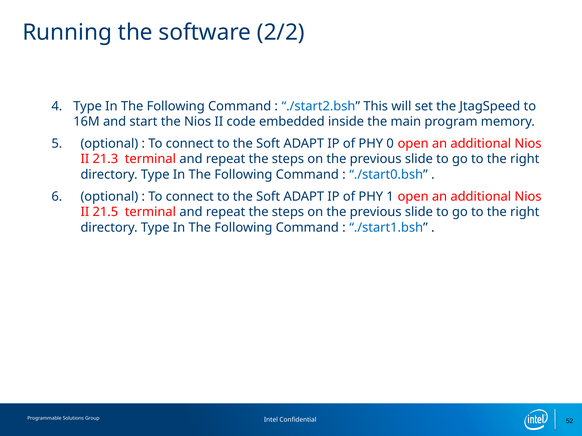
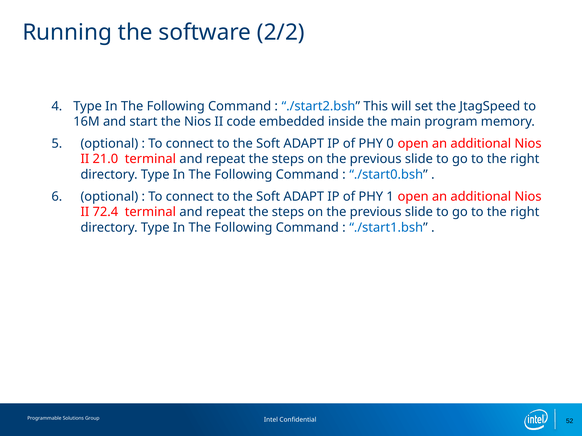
21.3: 21.3 -> 21.0 (105, 159)
21.5: 21.5 -> 72.4 (105, 212)
